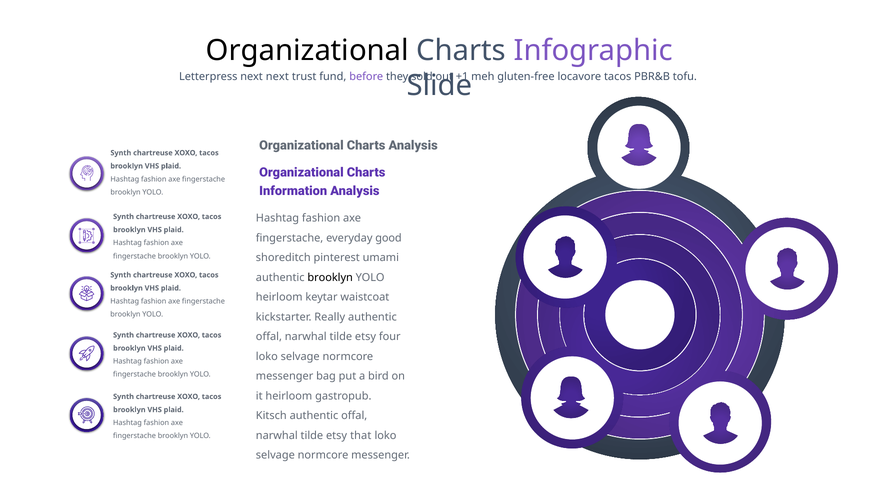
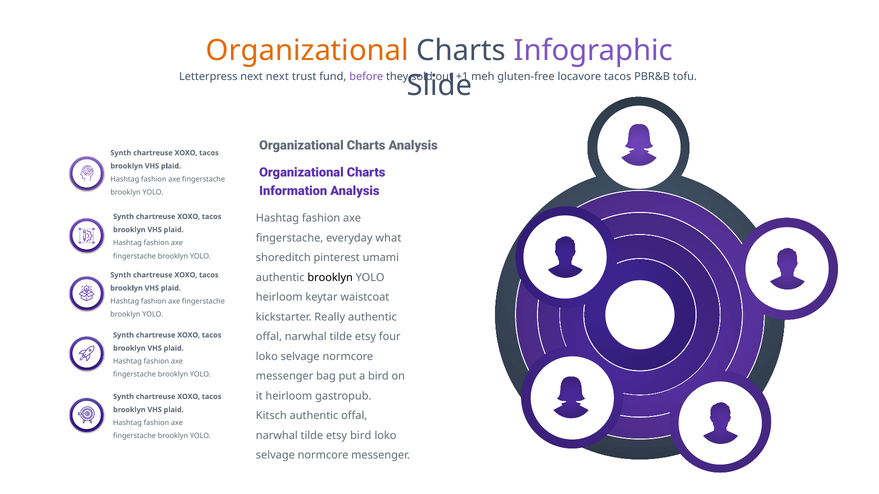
Organizational colour: black -> orange (307, 51)
good: good -> what (388, 238)
etsy that: that -> bird (361, 436)
